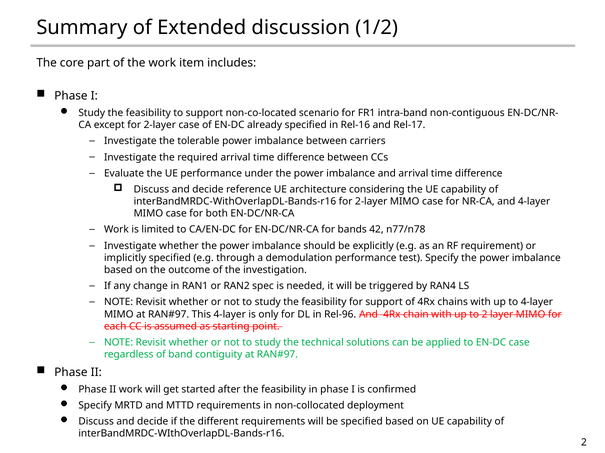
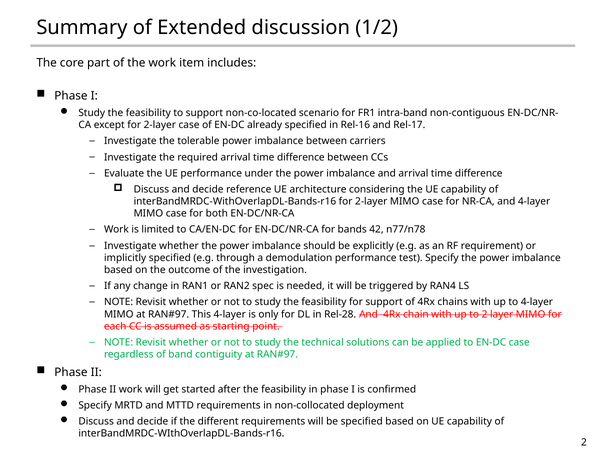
Rel-96: Rel-96 -> Rel-28 (340, 315)
